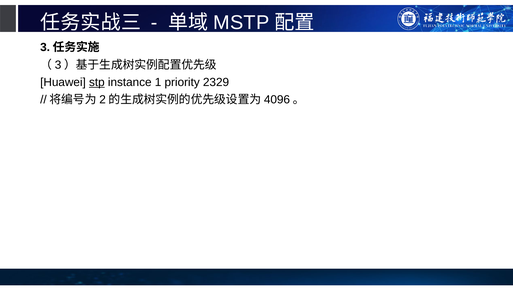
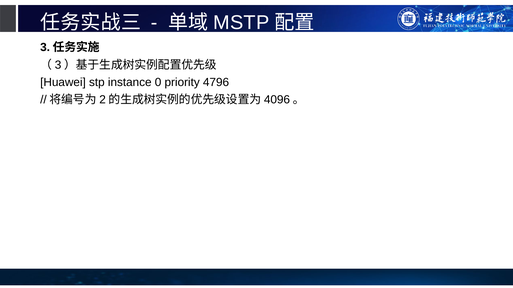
stp underline: present -> none (97, 82)
1: 1 -> 0 (158, 82)
2329: 2329 -> 4796 (216, 82)
